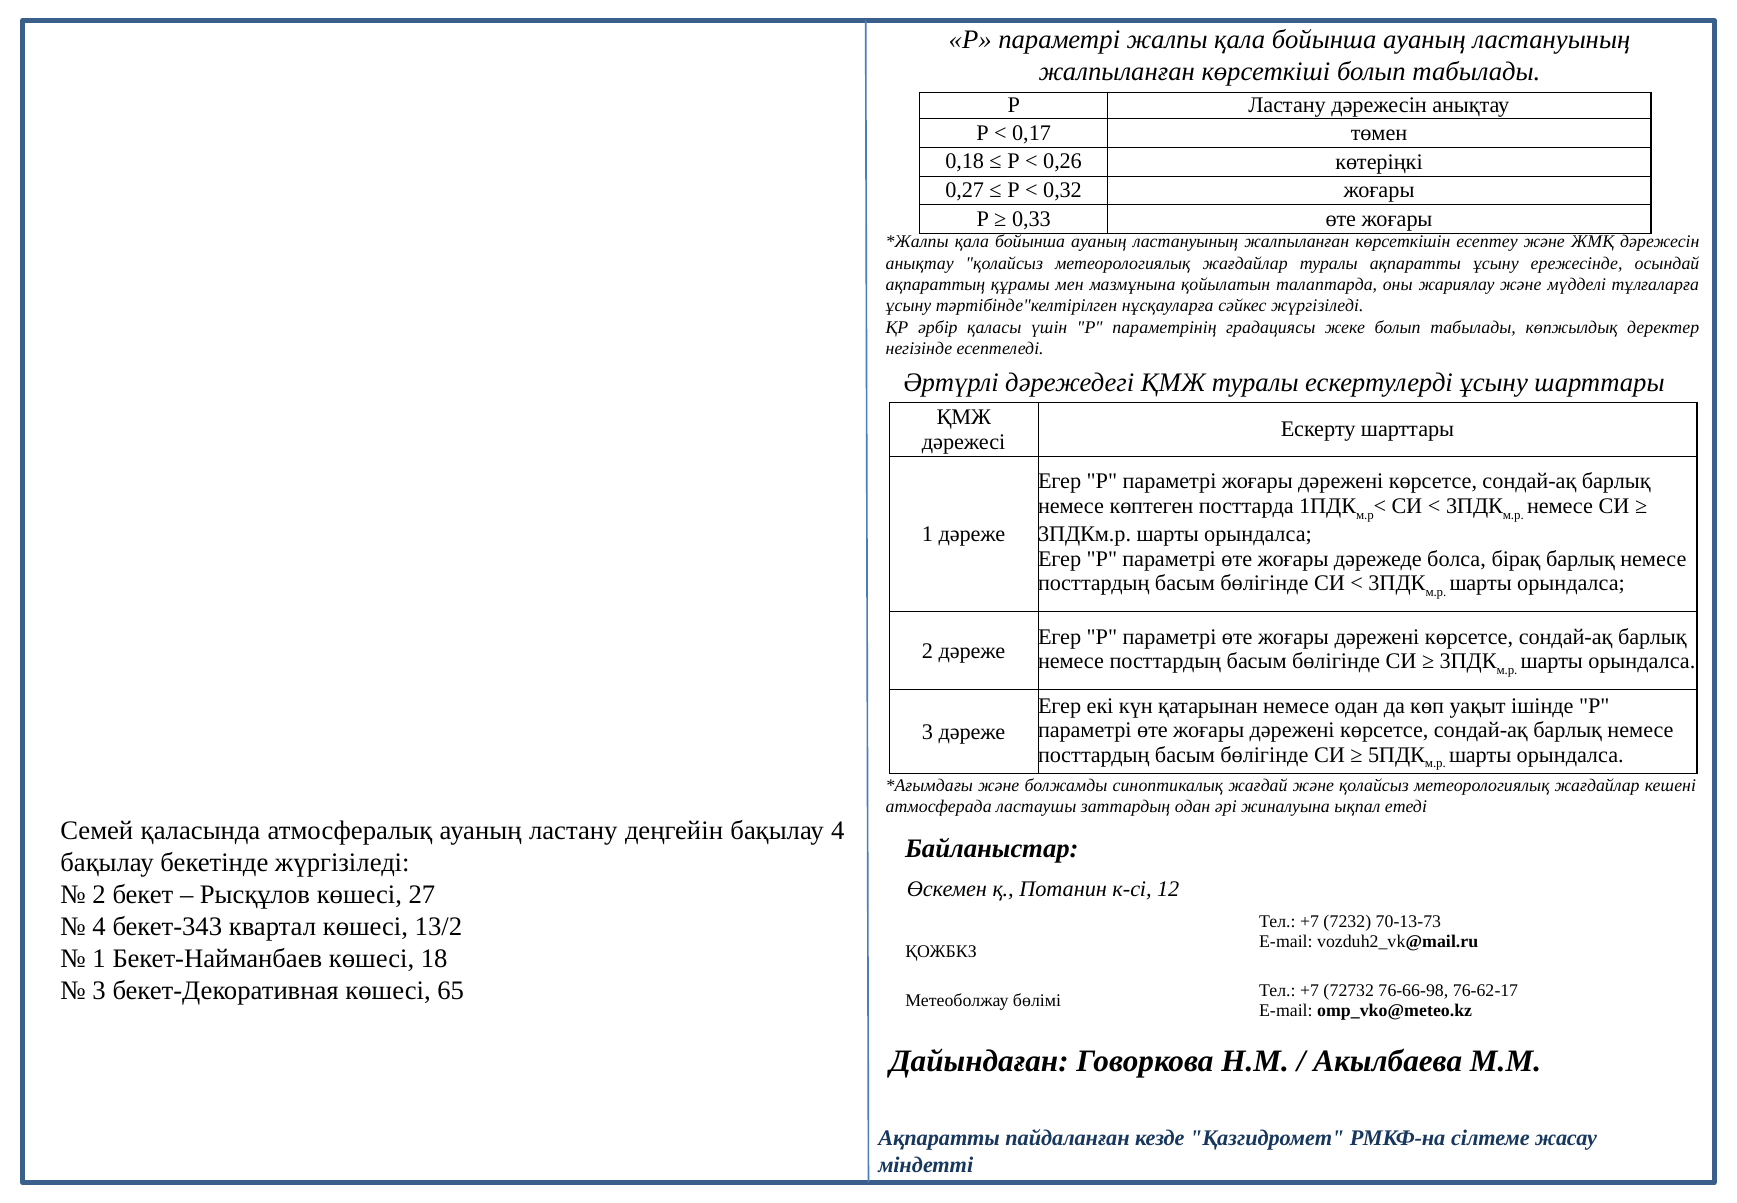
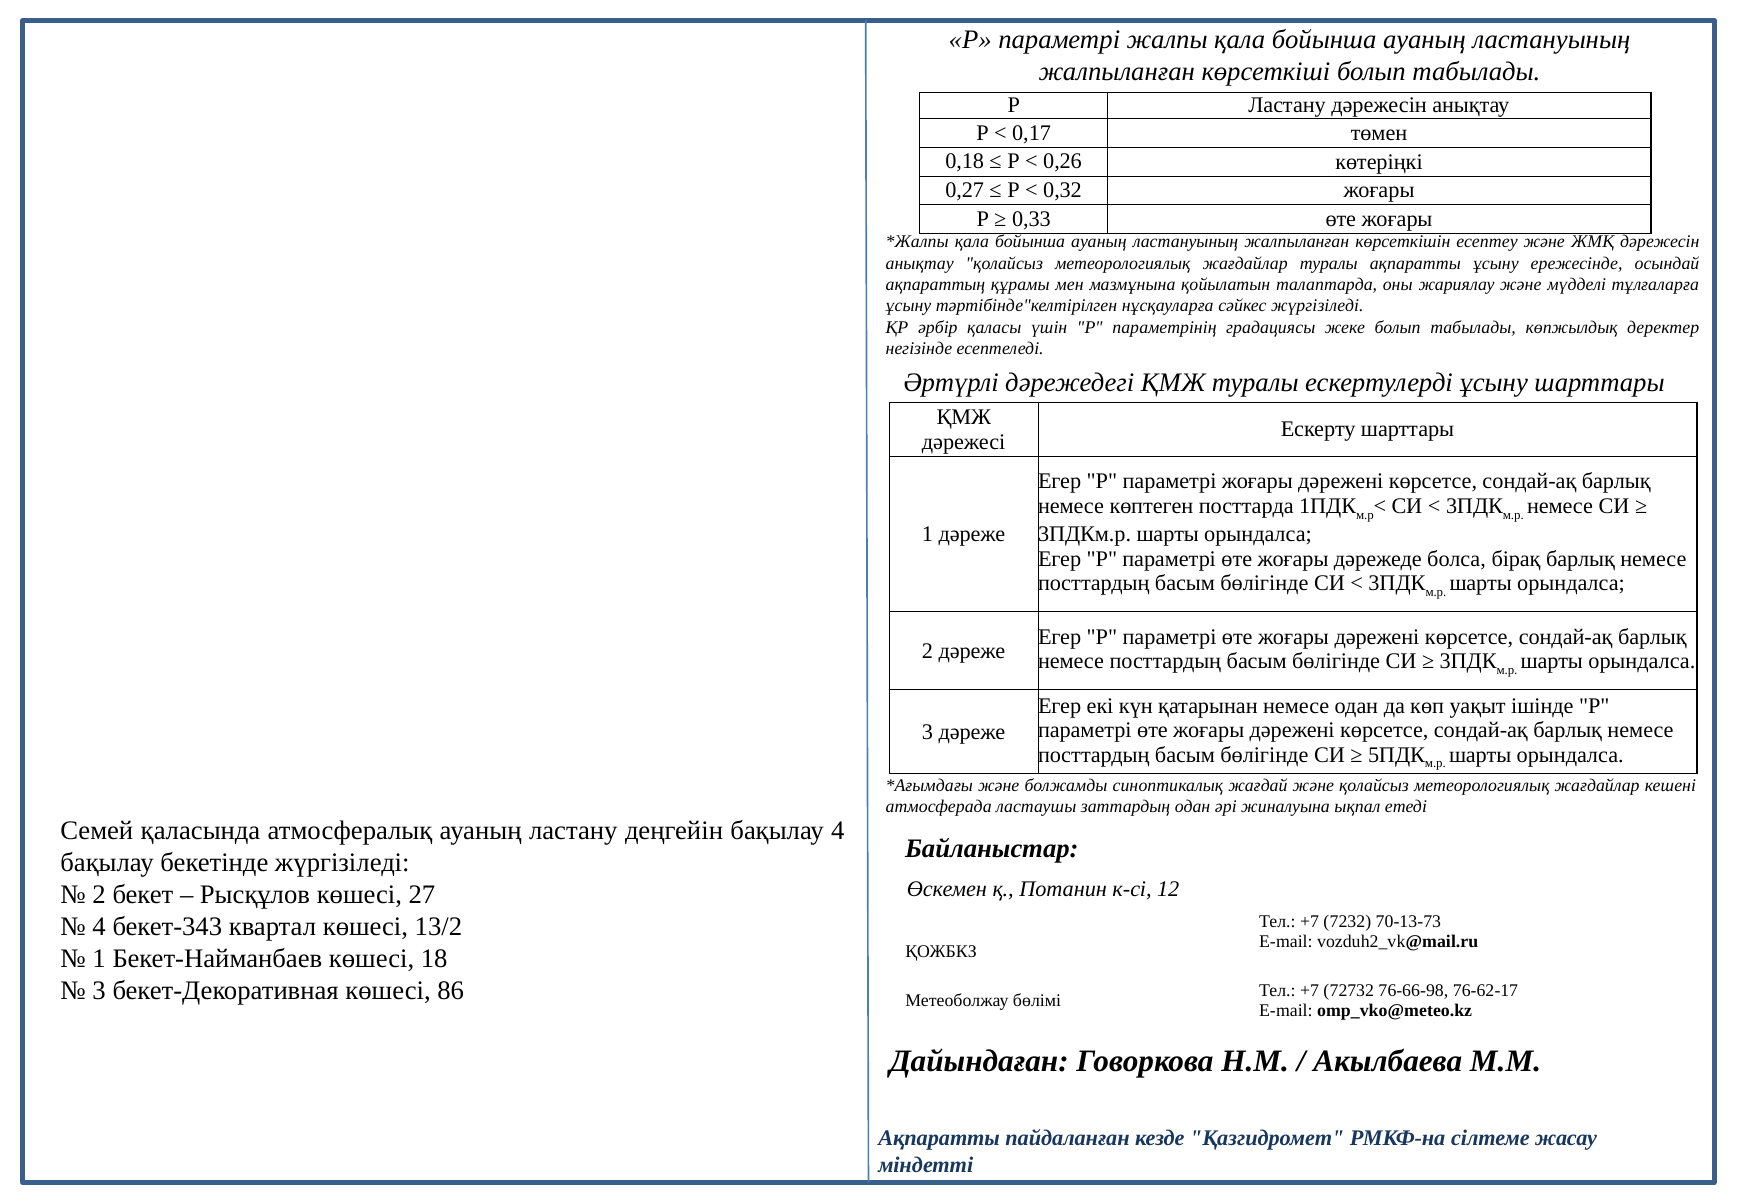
65: 65 -> 86 (451, 990)
